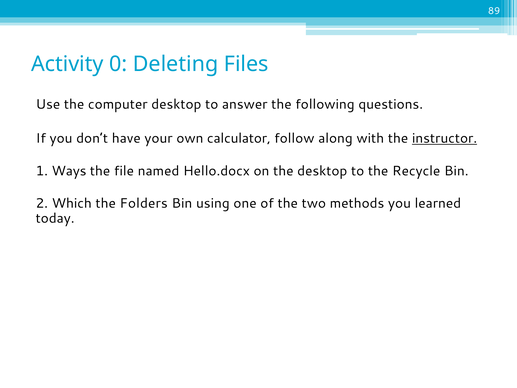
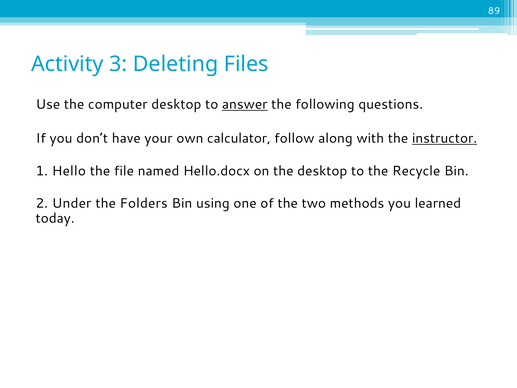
0: 0 -> 3 (118, 64)
answer underline: none -> present (245, 104)
Ways: Ways -> Hello (69, 171)
Which: Which -> Under (72, 203)
